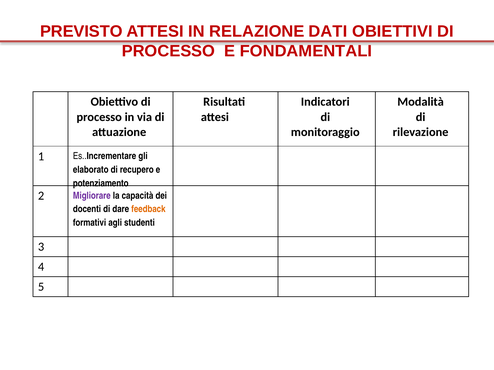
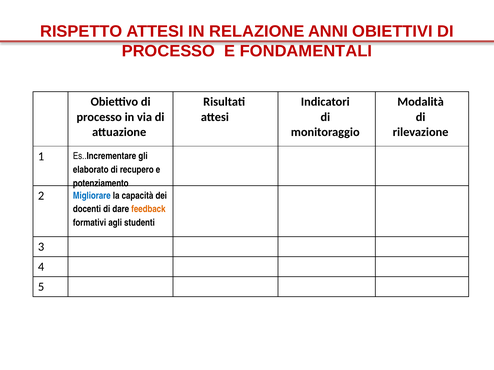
PREVISTO: PREVISTO -> RISPETTO (81, 31)
DATI: DATI -> ANNI (328, 31)
Migliorare colour: purple -> blue (92, 196)
